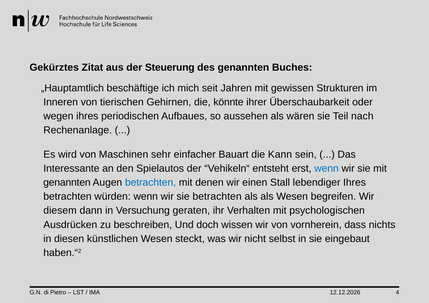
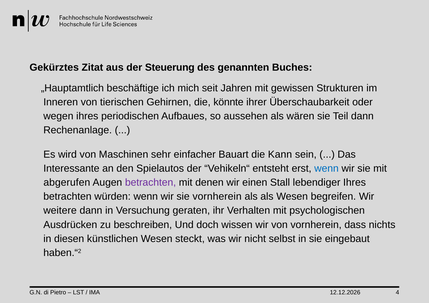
Teil nach: nach -> dann (362, 116)
genannten: genannten -> abgerufen (67, 183)
betrachten colour: blue -> purple (151, 183)
sie betrachten: betrachten -> vornherein (217, 197)
diesem: diesem -> weitere (60, 211)
